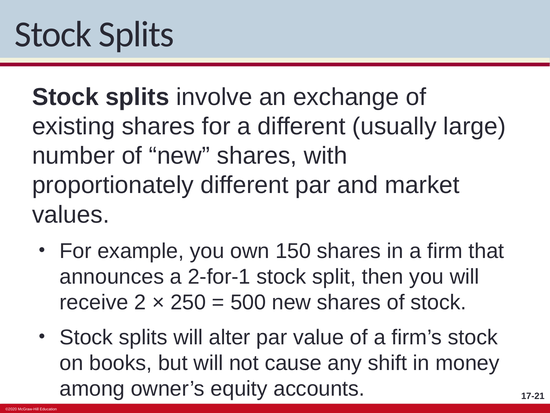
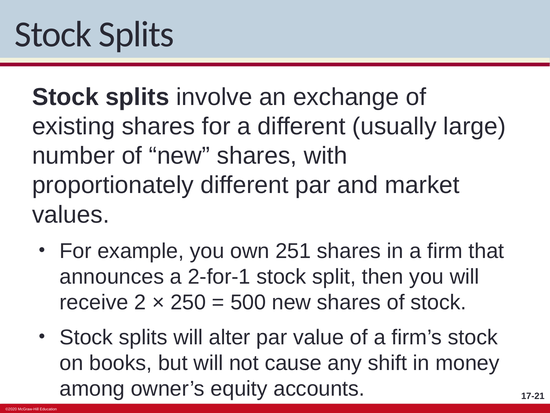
150: 150 -> 251 (293, 251)
